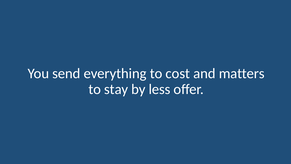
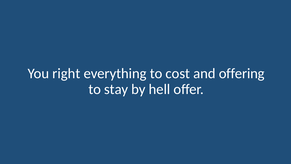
send: send -> right (66, 73)
matters: matters -> offering (242, 73)
less: less -> hell (160, 89)
